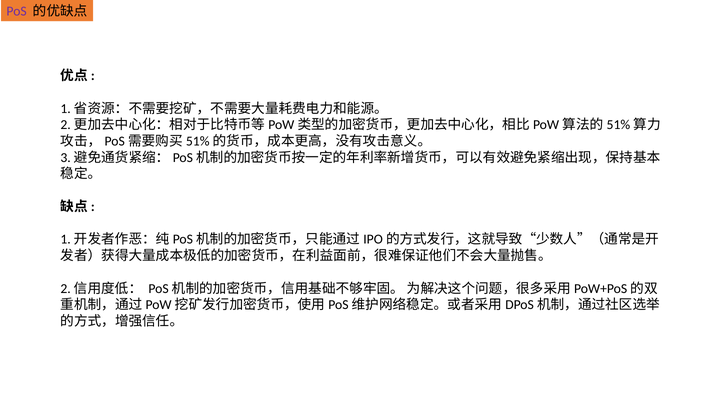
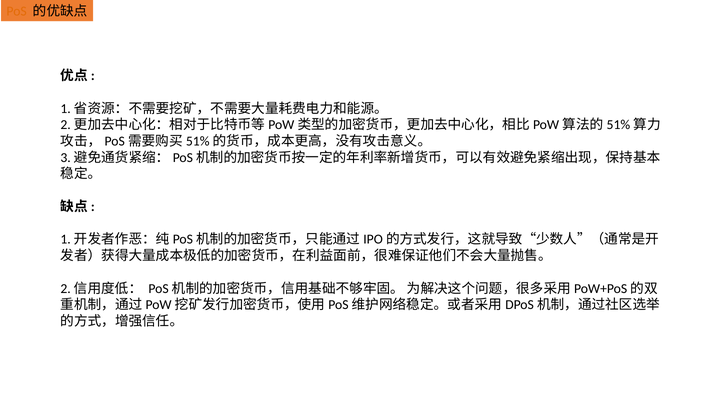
PoS colour: purple -> orange (17, 11)
